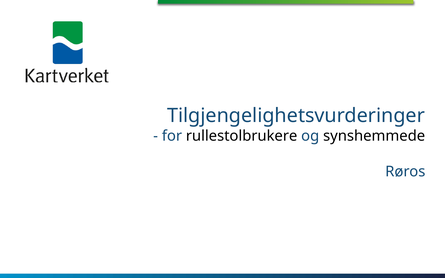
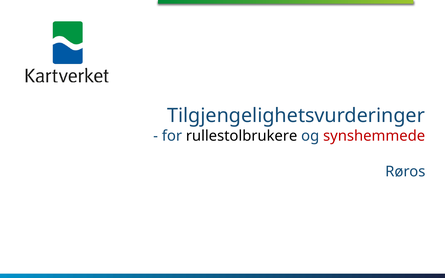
synshemmede colour: black -> red (374, 136)
